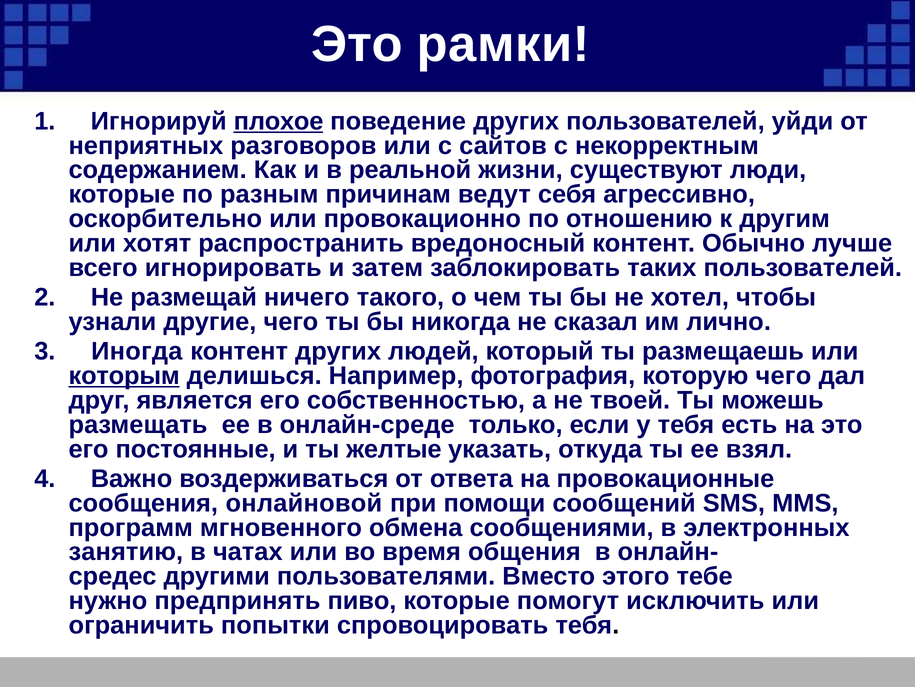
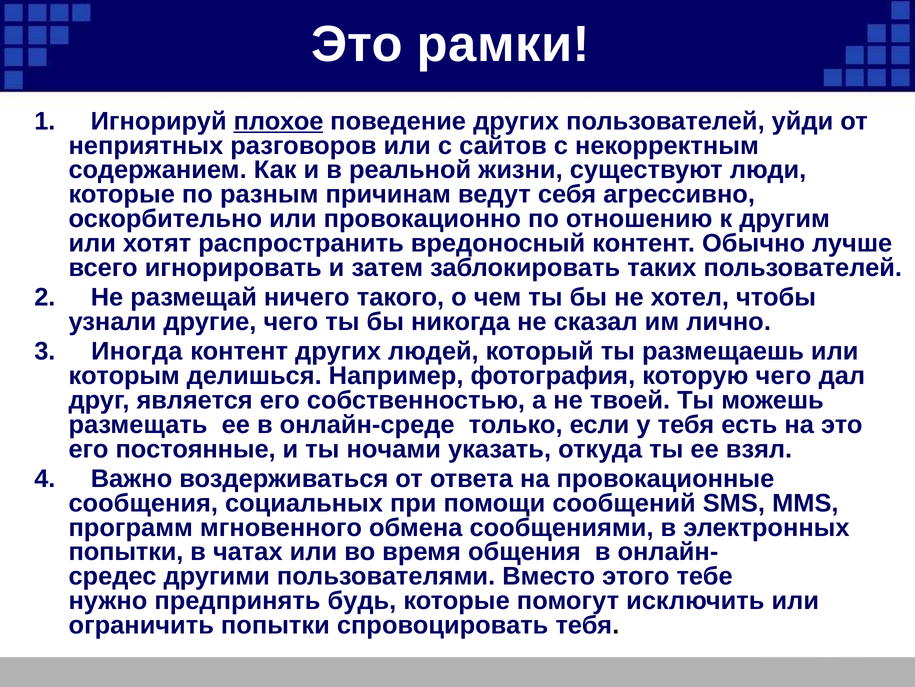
которым underline: present -> none (124, 375)
желтые: желтые -> ночами (394, 449)
онлайновой: онлайновой -> социальных (304, 503)
занятию: занятию -> попытки (126, 551)
пиво: пиво -> будь (362, 600)
